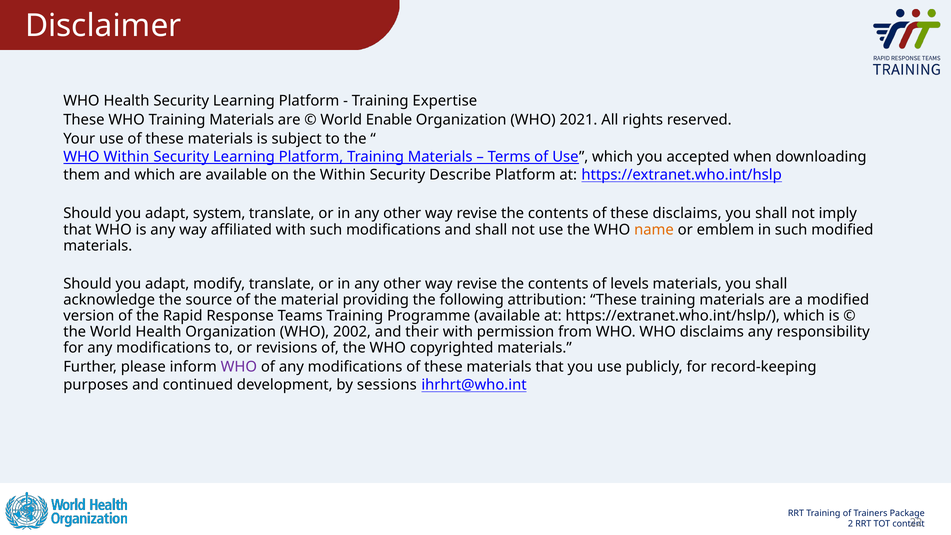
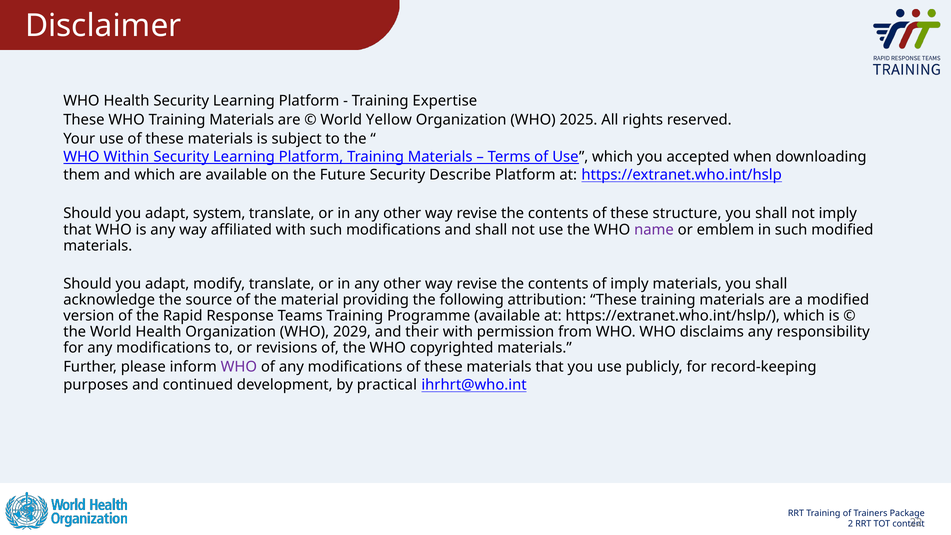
Enable: Enable -> Yellow (389, 120)
2021: 2021 -> 2025 (579, 120)
the Within: Within -> Future (343, 175)
these disclaims: disclaims -> structure (687, 214)
name colour: orange -> purple (654, 230)
of levels: levels -> imply (629, 284)
2002: 2002 -> 2029 (352, 332)
sessions: sessions -> practical (387, 385)
